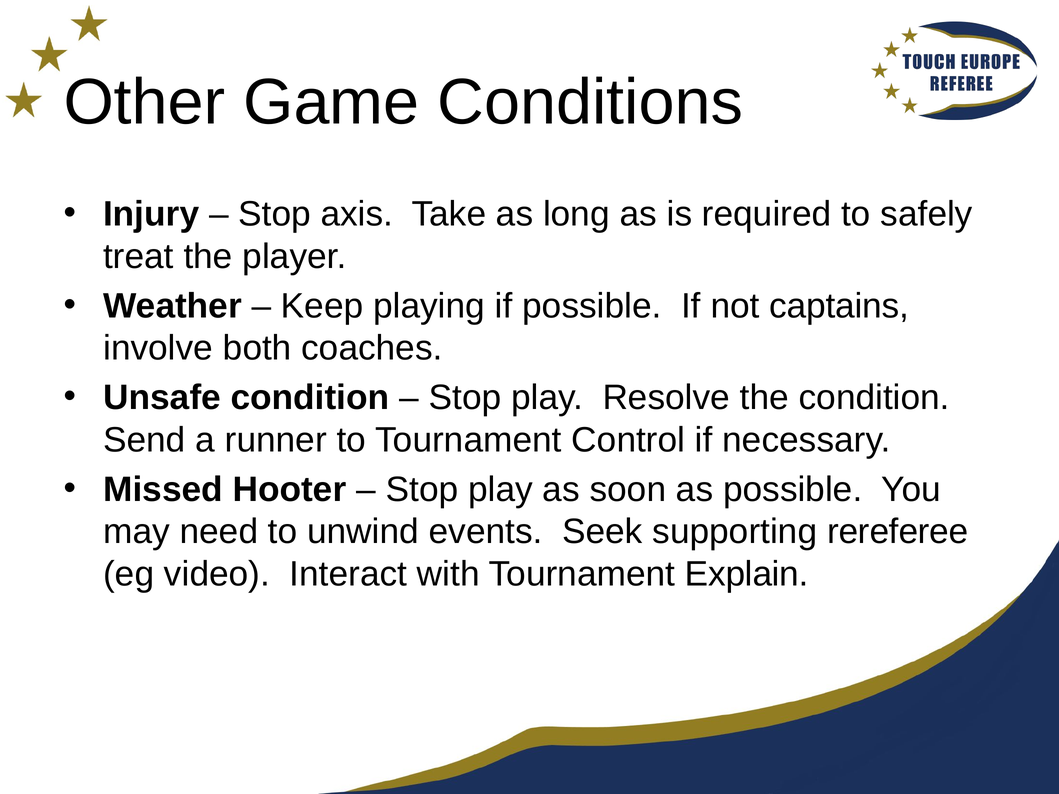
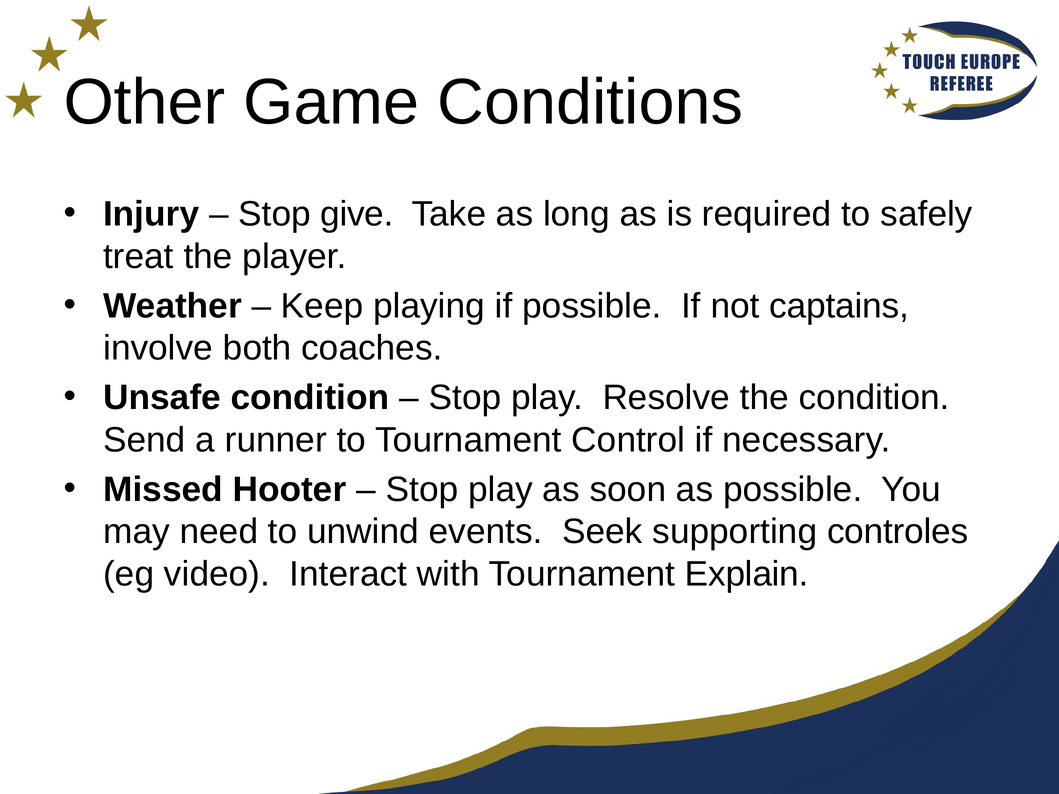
axis: axis -> give (357, 214)
rereferee: rereferee -> controles (898, 532)
